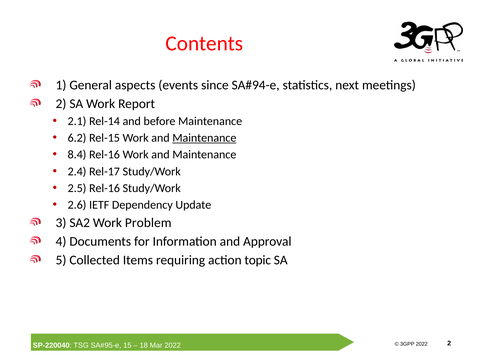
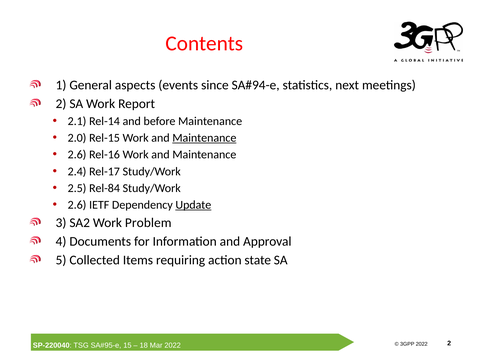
6.2: 6.2 -> 2.0 (77, 138)
8.4: 8.4 -> 2.6 (77, 155)
2.5 Rel-16: Rel-16 -> Rel-84 (105, 188)
Update underline: none -> present (193, 205)
topic: topic -> state (258, 260)
